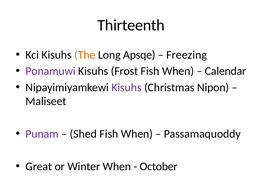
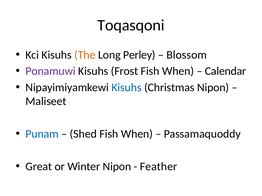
Thirteenth: Thirteenth -> Toqasqoni (131, 25)
Apsqe: Apsqe -> Perley (139, 55)
Freezing: Freezing -> Blossom (187, 55)
Kisuhs colour: purple -> blue (127, 88)
Punam colour: purple -> blue (42, 134)
Winter When: When -> Nipon (117, 167)
October: October -> Feather (159, 167)
